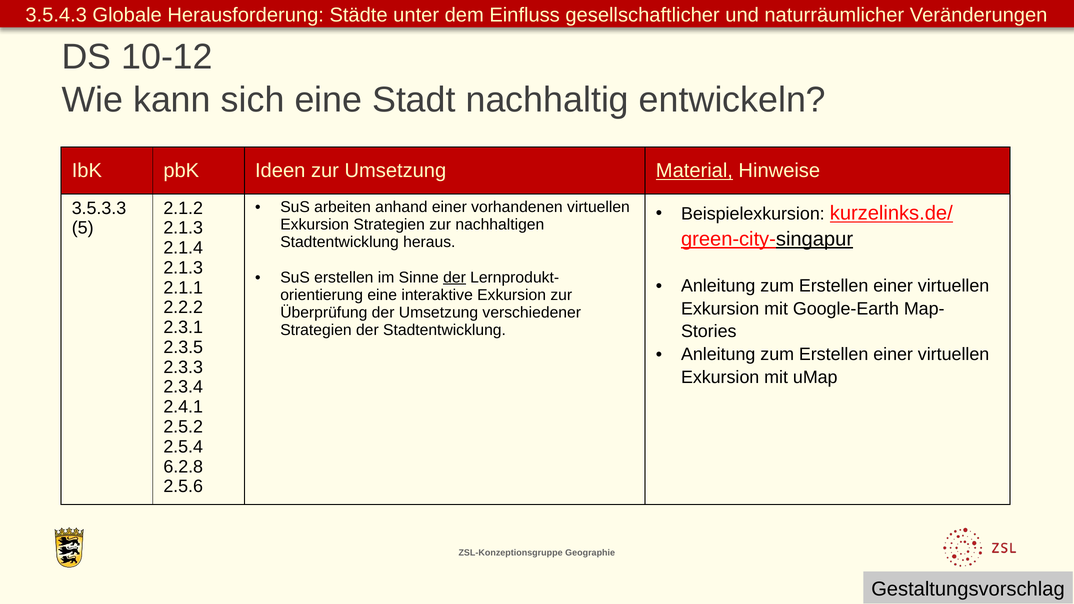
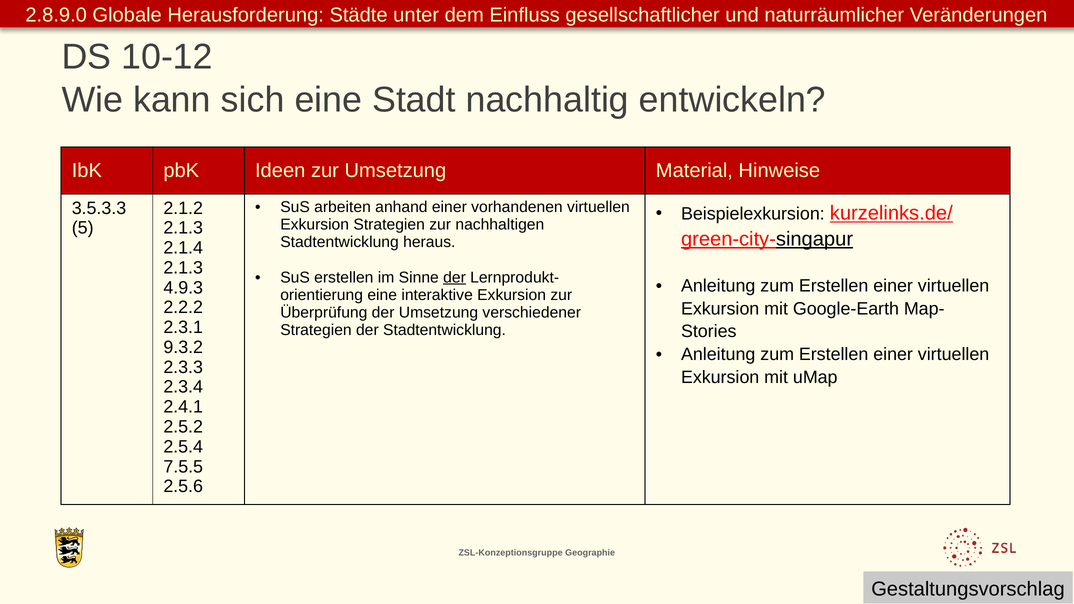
3.5.4.3: 3.5.4.3 -> 2.8.9.0 (56, 15)
Material underline: present -> none (694, 171)
2.1.1: 2.1.1 -> 4.9.3 (183, 288)
2.3.5: 2.3.5 -> 9.3.2 (183, 347)
6.2.8: 6.2.8 -> 7.5.5 (183, 467)
